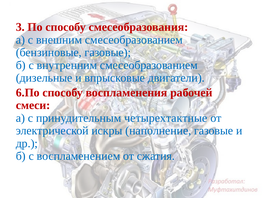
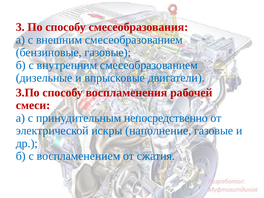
6.По: 6.По -> 3.По (28, 93)
четырехтактные: четырехтактные -> непосредственно (166, 118)
